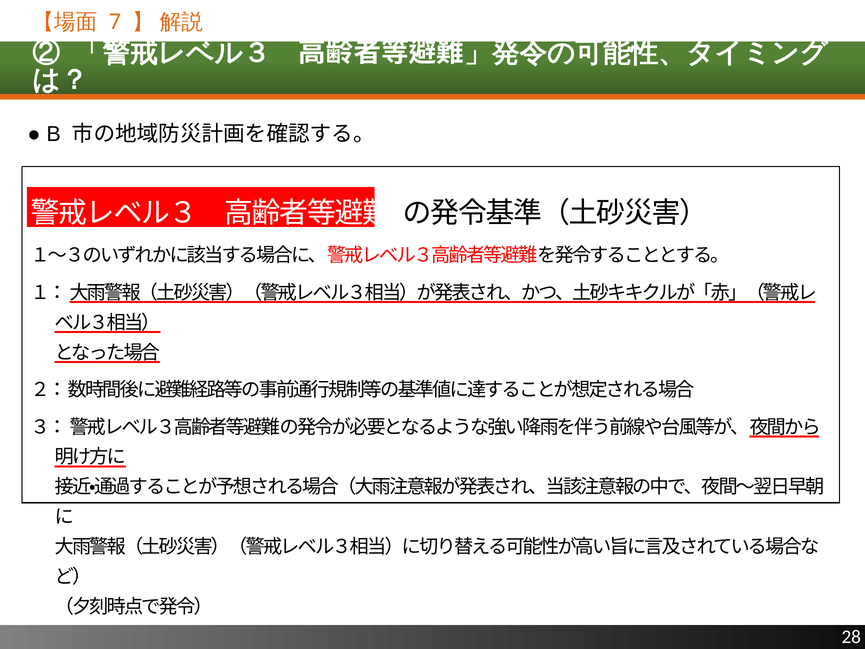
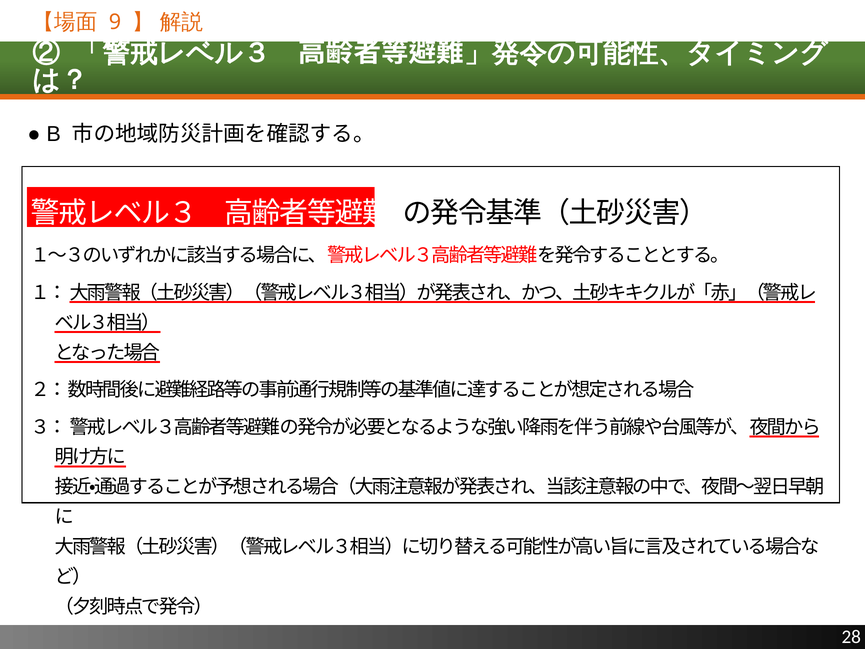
7: 7 -> 9 (115, 22)
